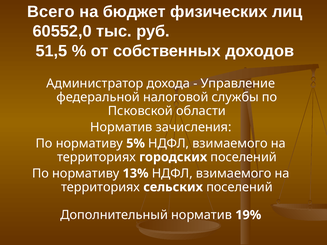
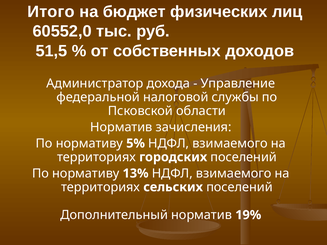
Всего: Всего -> Итого (51, 12)
